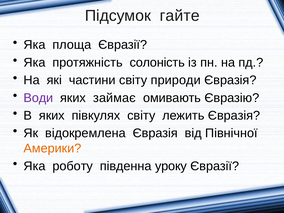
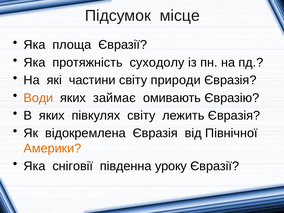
гайте: гайте -> місце (180, 16)
солоність: солоність -> суходолу (157, 63)
Води colour: purple -> orange (38, 98)
роботу: роботу -> сніговії (73, 166)
